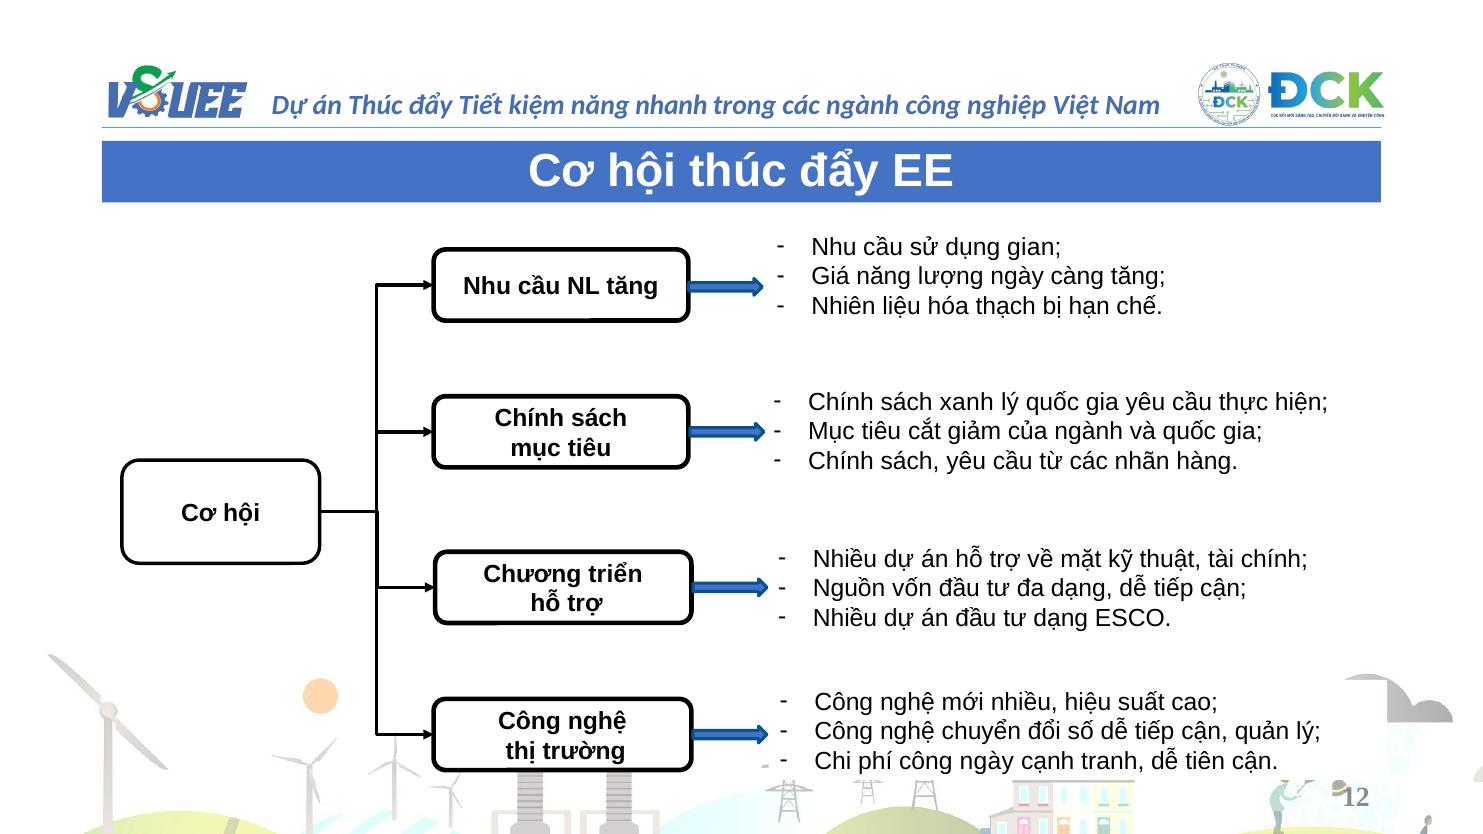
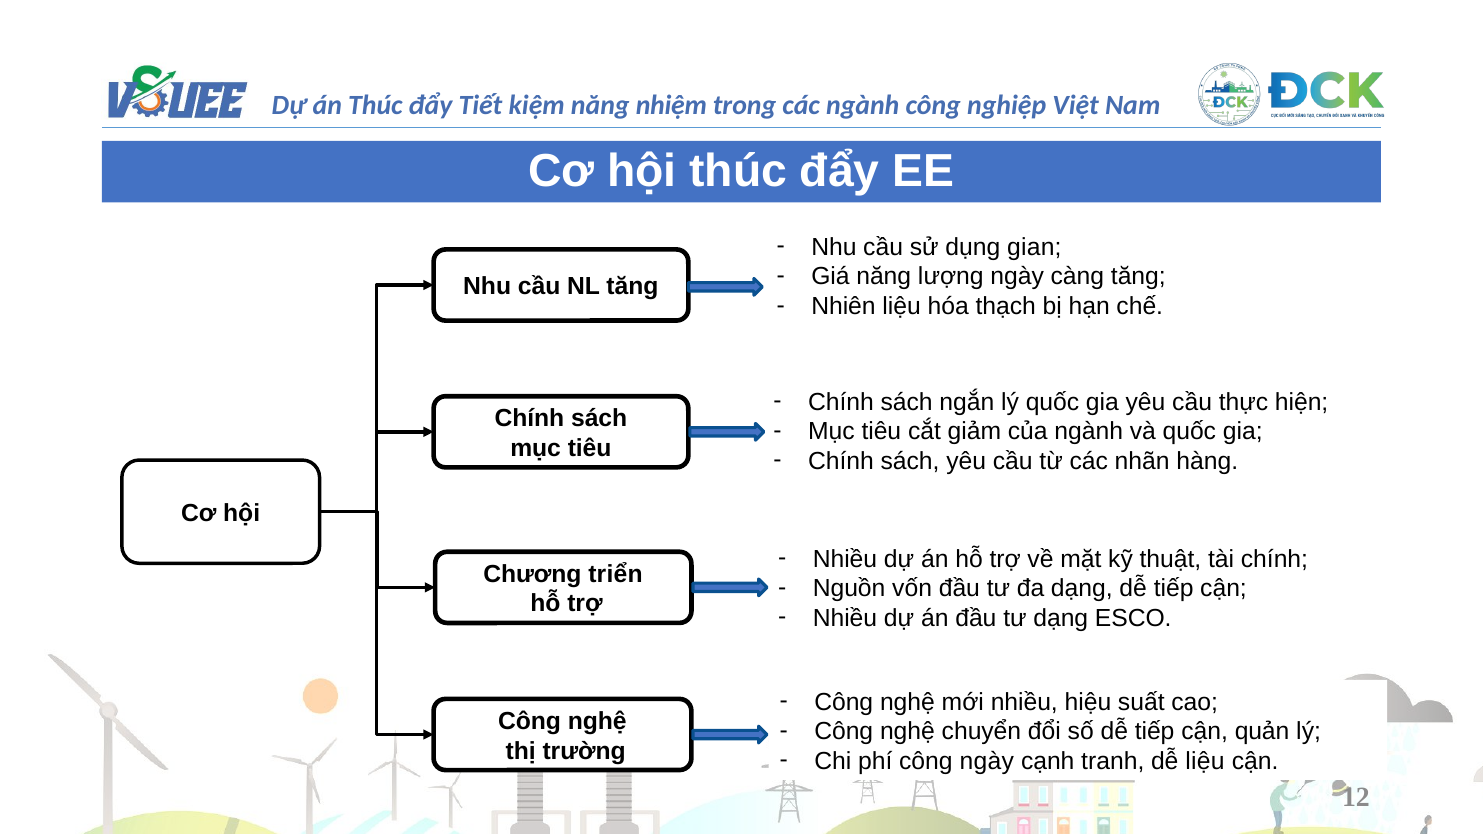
nhanh: nhanh -> nhiệm (671, 105)
xanh: xanh -> ngắn (967, 402)
dễ tiên: tiên -> liệu (1205, 761)
